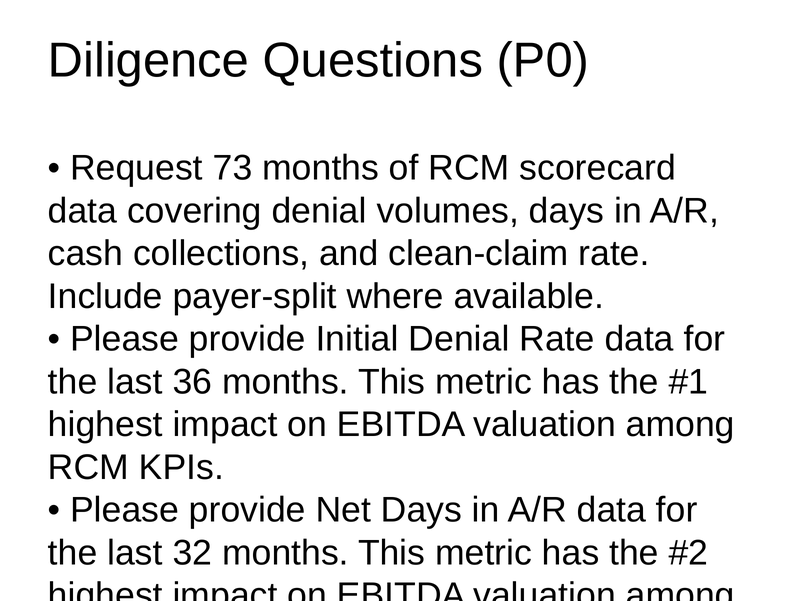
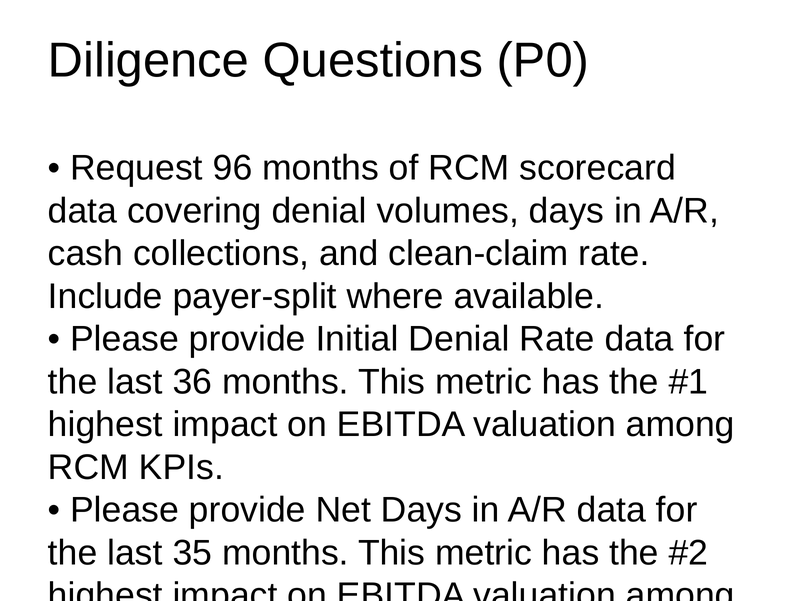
73: 73 -> 96 (233, 168)
32: 32 -> 35 (192, 553)
